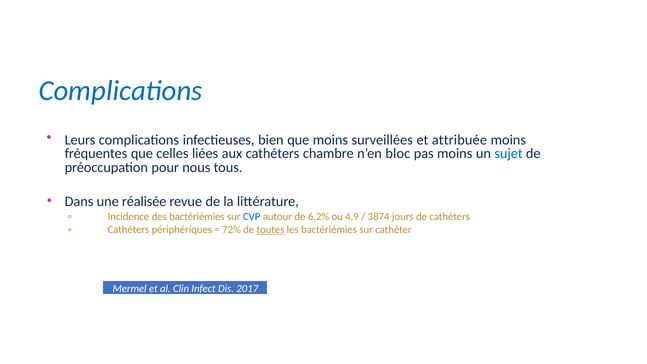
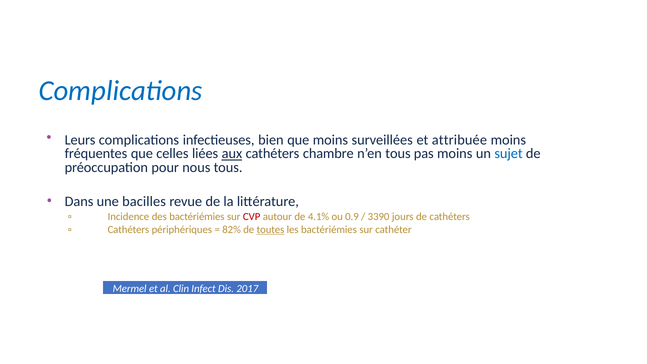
aux underline: none -> present (232, 154)
n’en bloc: bloc -> tous (398, 154)
réalisée: réalisée -> bacilles (144, 201)
CVP colour: blue -> red (252, 217)
6.2%: 6.2% -> 4.1% (319, 217)
4.9: 4.9 -> 0.9 (352, 217)
3874: 3874 -> 3390 (379, 217)
72%: 72% -> 82% (232, 230)
